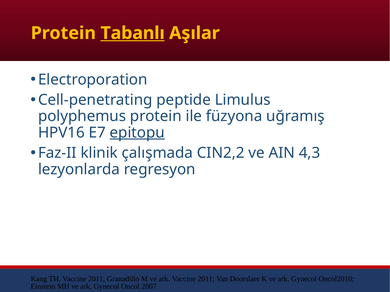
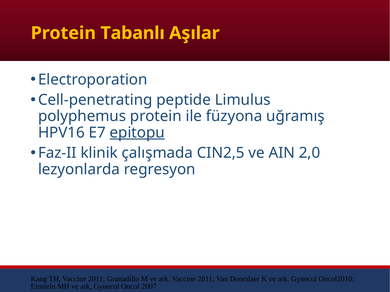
Tabanlı underline: present -> none (133, 33)
CIN2,2: CIN2,2 -> CIN2,5 (221, 153)
4,3: 4,3 -> 2,0 (310, 153)
